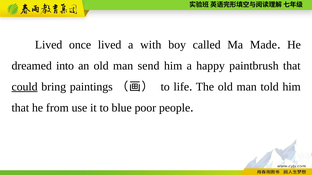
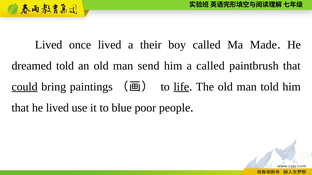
with: with -> their (151, 45)
dreamed into: into -> told (65, 66)
a happy: happy -> called (210, 66)
life underline: none -> present (181, 87)
he from: from -> lived (57, 108)
